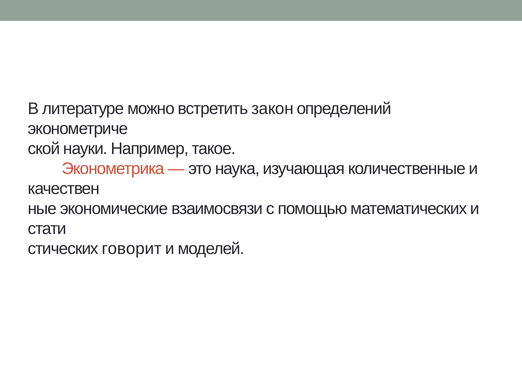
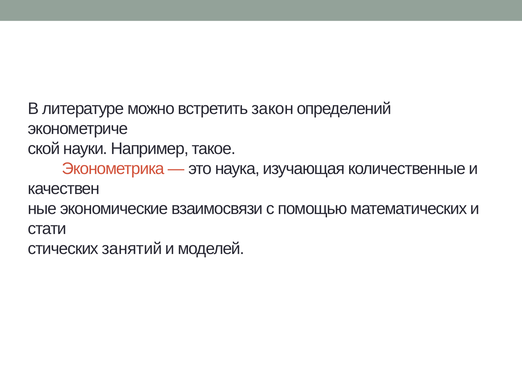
говорит: говорит -> занятий (132, 248)
